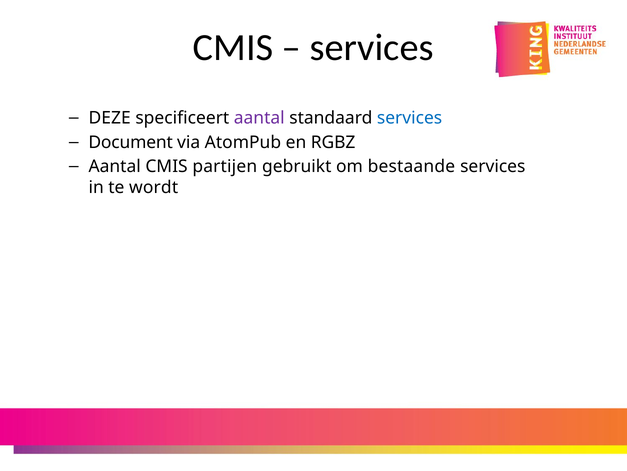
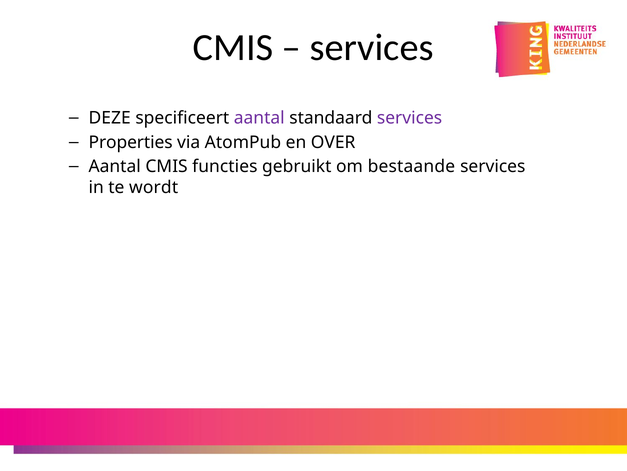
services colour: blue -> purple (410, 118)
Document: Document -> Properties (131, 142)
RGBZ: RGBZ -> OVER (333, 142)
partijen: partijen -> functies (225, 166)
